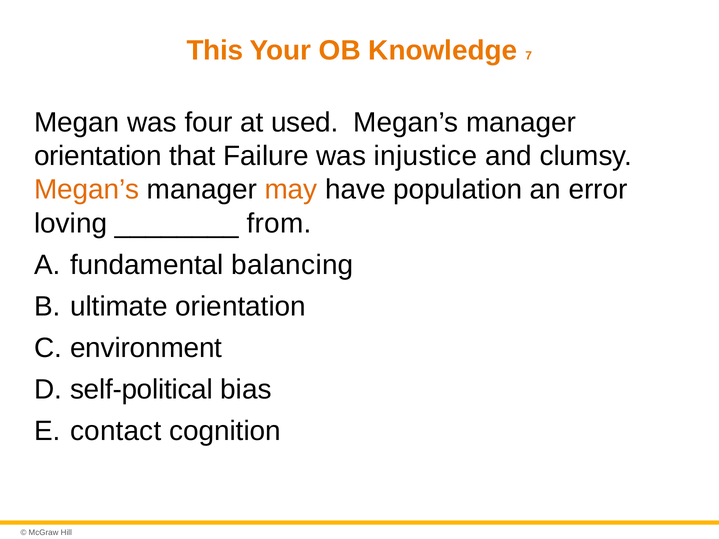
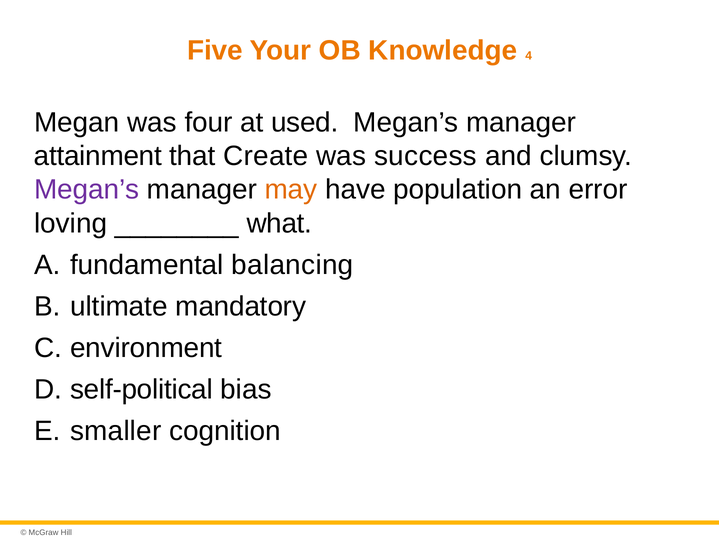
This: This -> Five (215, 50)
7: 7 -> 4 (529, 56)
orientation: orientation -> attainment (98, 156)
Failure: Failure -> Create (266, 156)
injustice: injustice -> success (426, 156)
Megan’s colour: orange -> purple (87, 190)
from: from -> what (279, 223)
ultimate orientation: orientation -> mandatory (241, 307)
contact: contact -> smaller (116, 431)
